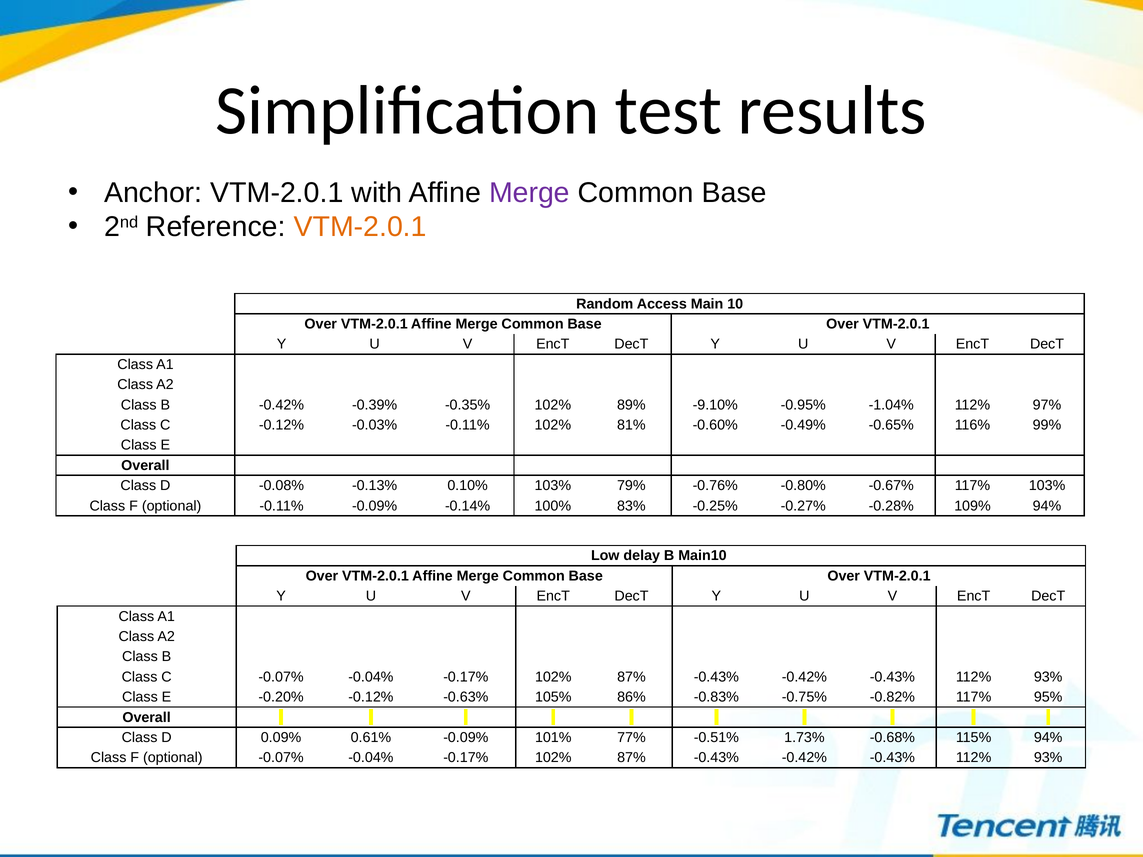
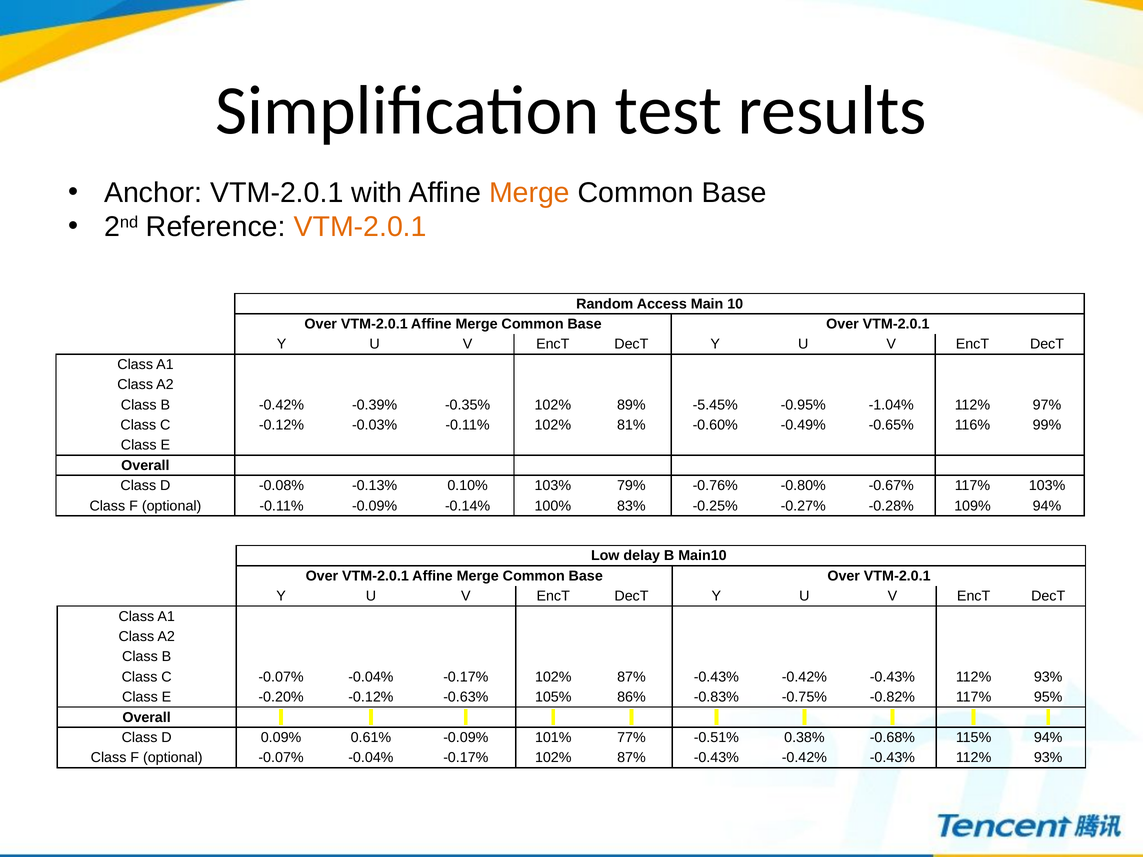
Merge colour: purple -> orange (529, 193)
-9.10%: -9.10% -> -5.45% (715, 405)
1.73%: 1.73% -> 0.38% (804, 738)
